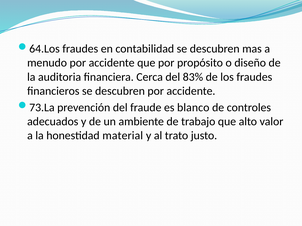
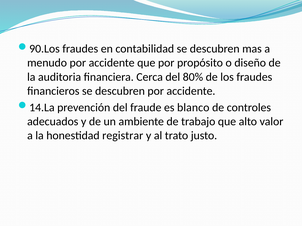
64.Los: 64.Los -> 90.Los (44, 49)
83%: 83% -> 80% (193, 77)
73.La: 73.La -> 14.La (42, 108)
material: material -> registrar (123, 136)
